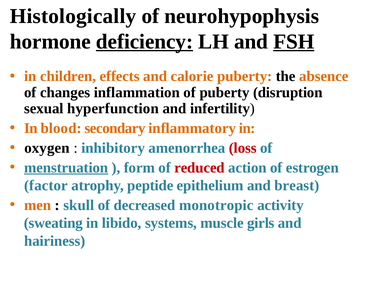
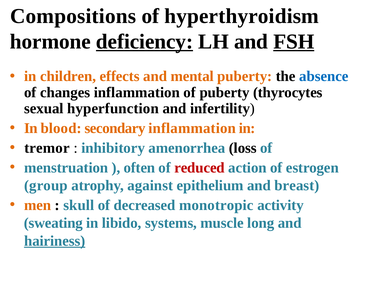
Histologically: Histologically -> Compositions (73, 16)
neurohypophysis: neurohypophysis -> hyperthyroidism (242, 16)
calorie: calorie -> mental (192, 76)
absence colour: orange -> blue (324, 76)
disruption: disruption -> thyrocytes (288, 92)
secondary inflammatory: inflammatory -> inflammation (192, 128)
oxygen: oxygen -> tremor (47, 148)
loss colour: red -> black (243, 148)
menstruation underline: present -> none (66, 167)
form: form -> often (139, 167)
factor: factor -> group (46, 185)
peptide: peptide -> against (150, 185)
girls: girls -> long (261, 223)
hairiness underline: none -> present (55, 240)
